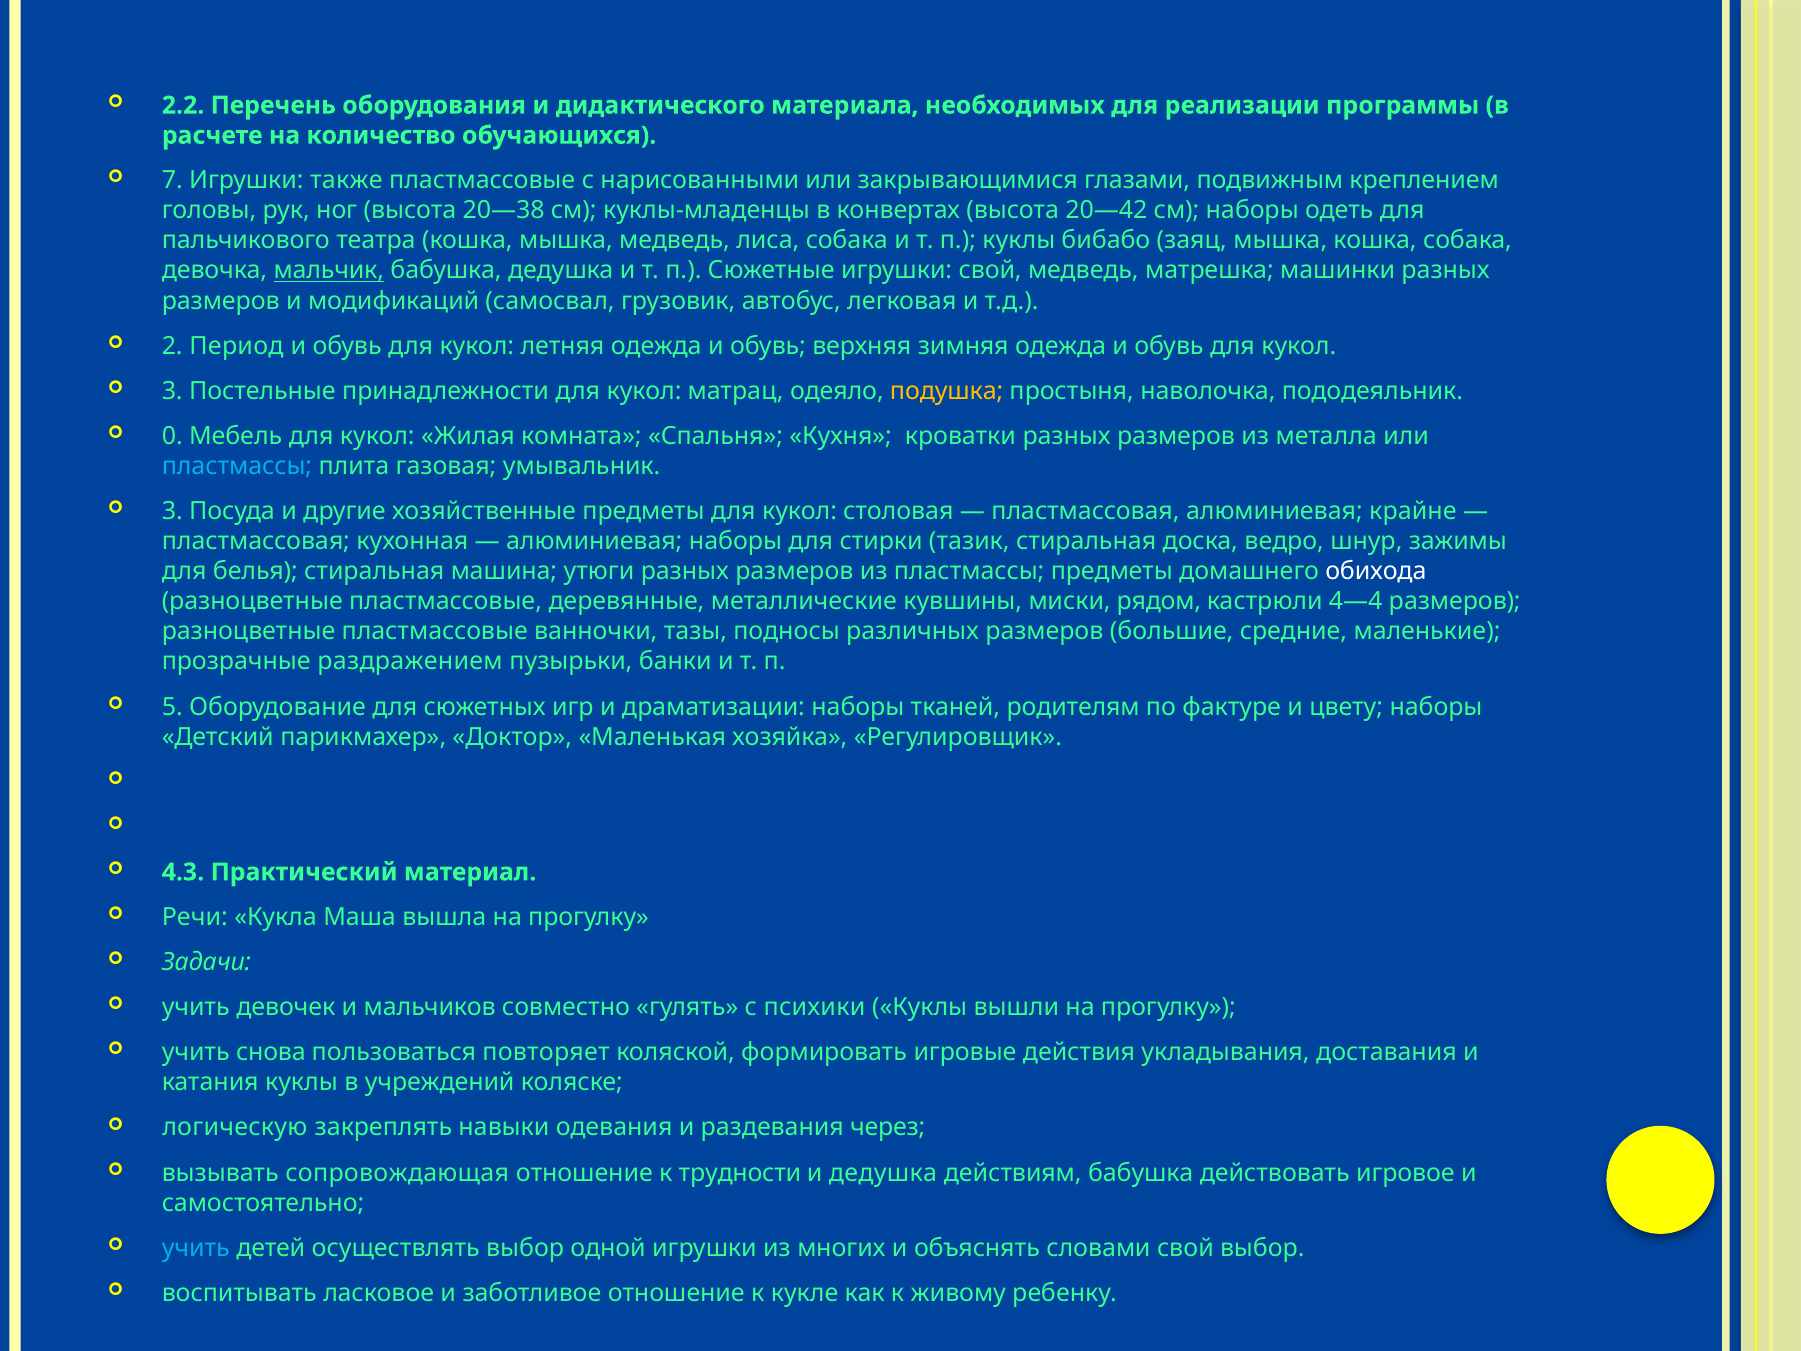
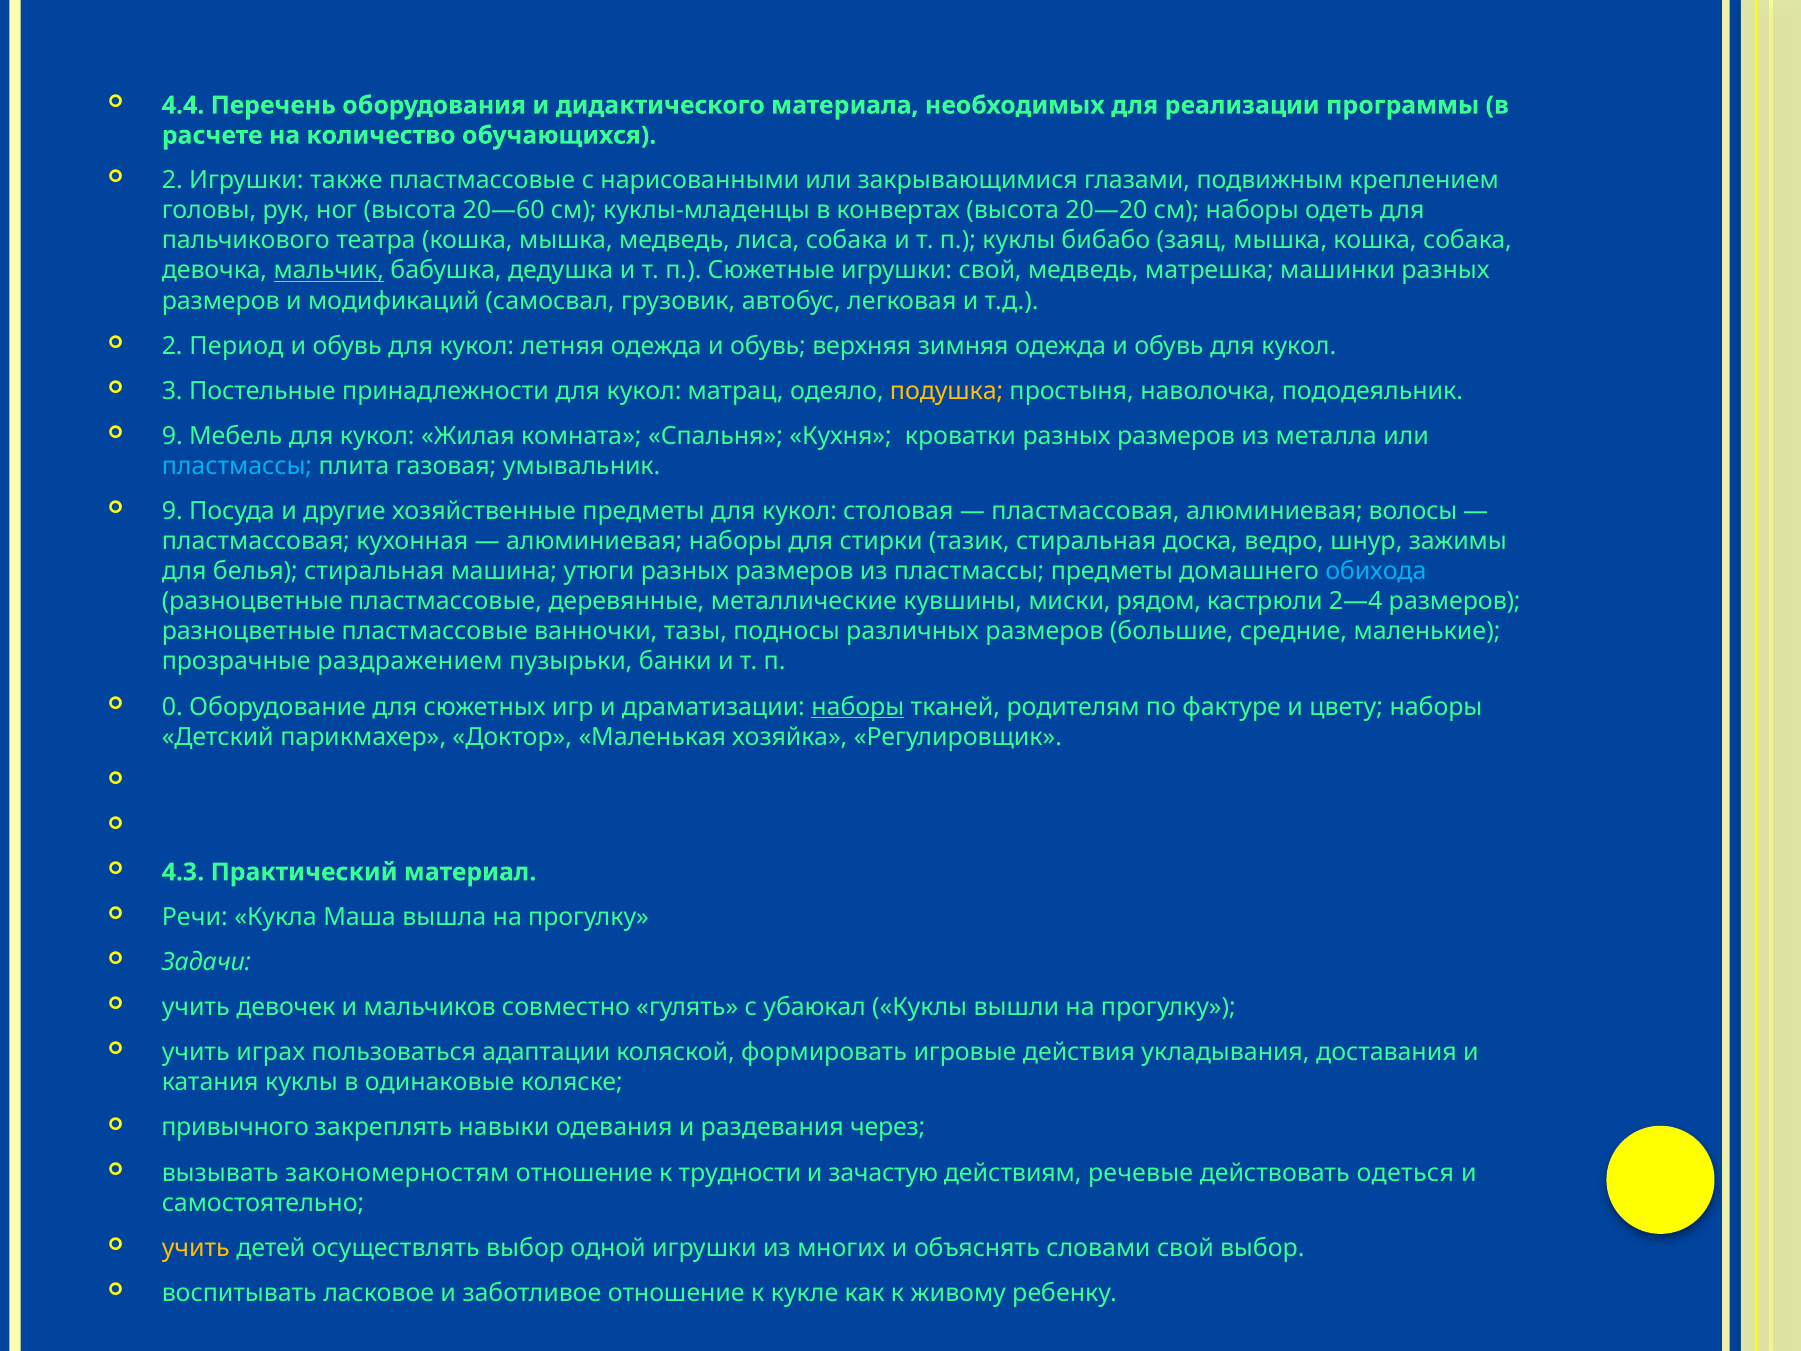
2.2: 2.2 -> 4.4 (183, 105)
7: 7 -> 2 (172, 180)
20—38: 20—38 -> 20—60 (504, 211)
20—42: 20—42 -> 20—20 (1106, 211)
0: 0 -> 9 (172, 436)
3: 3 -> 9 (172, 511)
крайне: крайне -> волосы (1413, 511)
обихода colour: white -> light blue (1376, 571)
4—4: 4—4 -> 2—4 (1356, 601)
5: 5 -> 0 (172, 707)
наборы underline: none -> present (858, 707)
психики: психики -> убаюкал (815, 1007)
снова: снова -> играх (271, 1052)
повторяет: повторяет -> адаптации (546, 1052)
учреждений: учреждений -> одинаковые (440, 1082)
логическую: логическую -> привычного (235, 1128)
сопровождающая: сопровождающая -> закономерностям (397, 1173)
и дедушка: дедушка -> зачастую (883, 1173)
действиям бабушка: бабушка -> речевые (1141, 1173)
игровое: игровое -> одеться (1405, 1173)
учить colour: light blue -> yellow (196, 1248)
